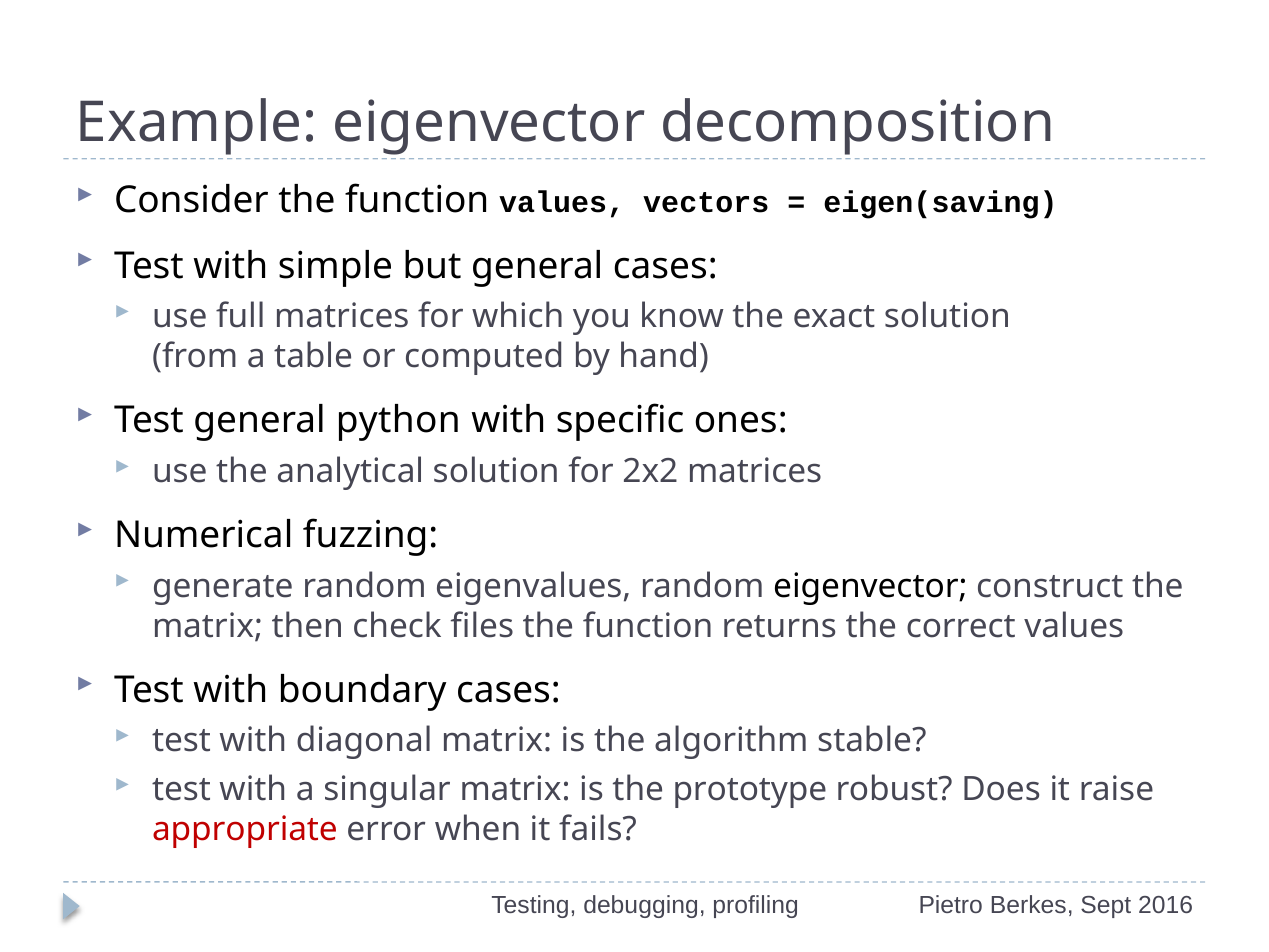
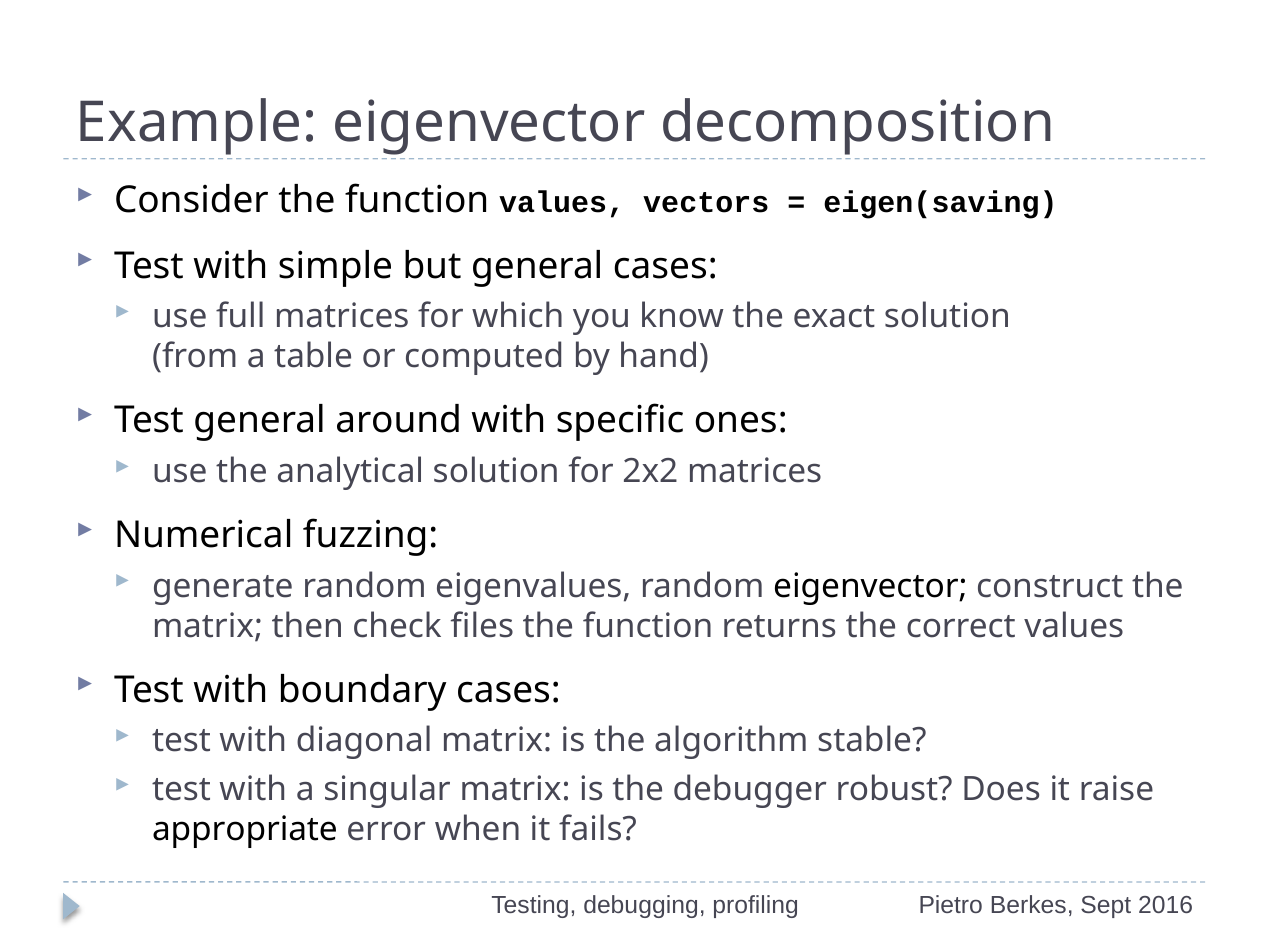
python: python -> around (399, 420)
prototype: prototype -> debugger (750, 789)
appropriate colour: red -> black (245, 830)
